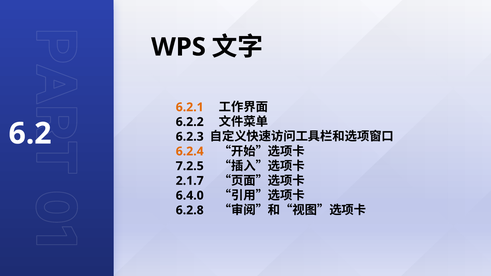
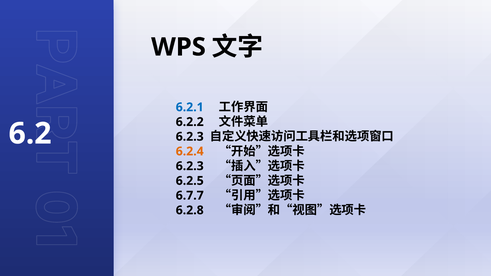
6.2.1 colour: orange -> blue (190, 107)
7.2.5: 7.2.5 -> 6.2.3 (190, 166)
2.1.7: 2.1.7 -> 6.2.5 (190, 181)
6.4.0: 6.4.0 -> 6.7.7 (190, 196)
